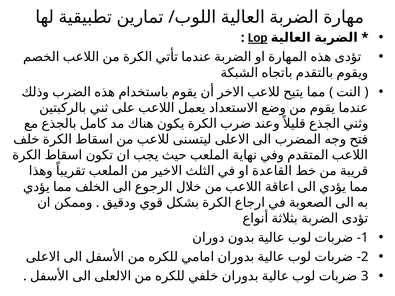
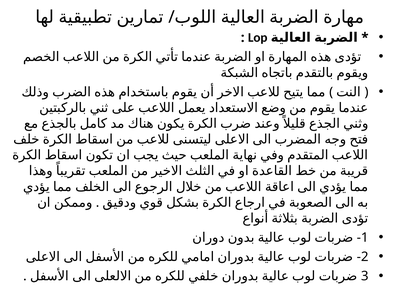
Lop underline: present -> none (258, 38)
